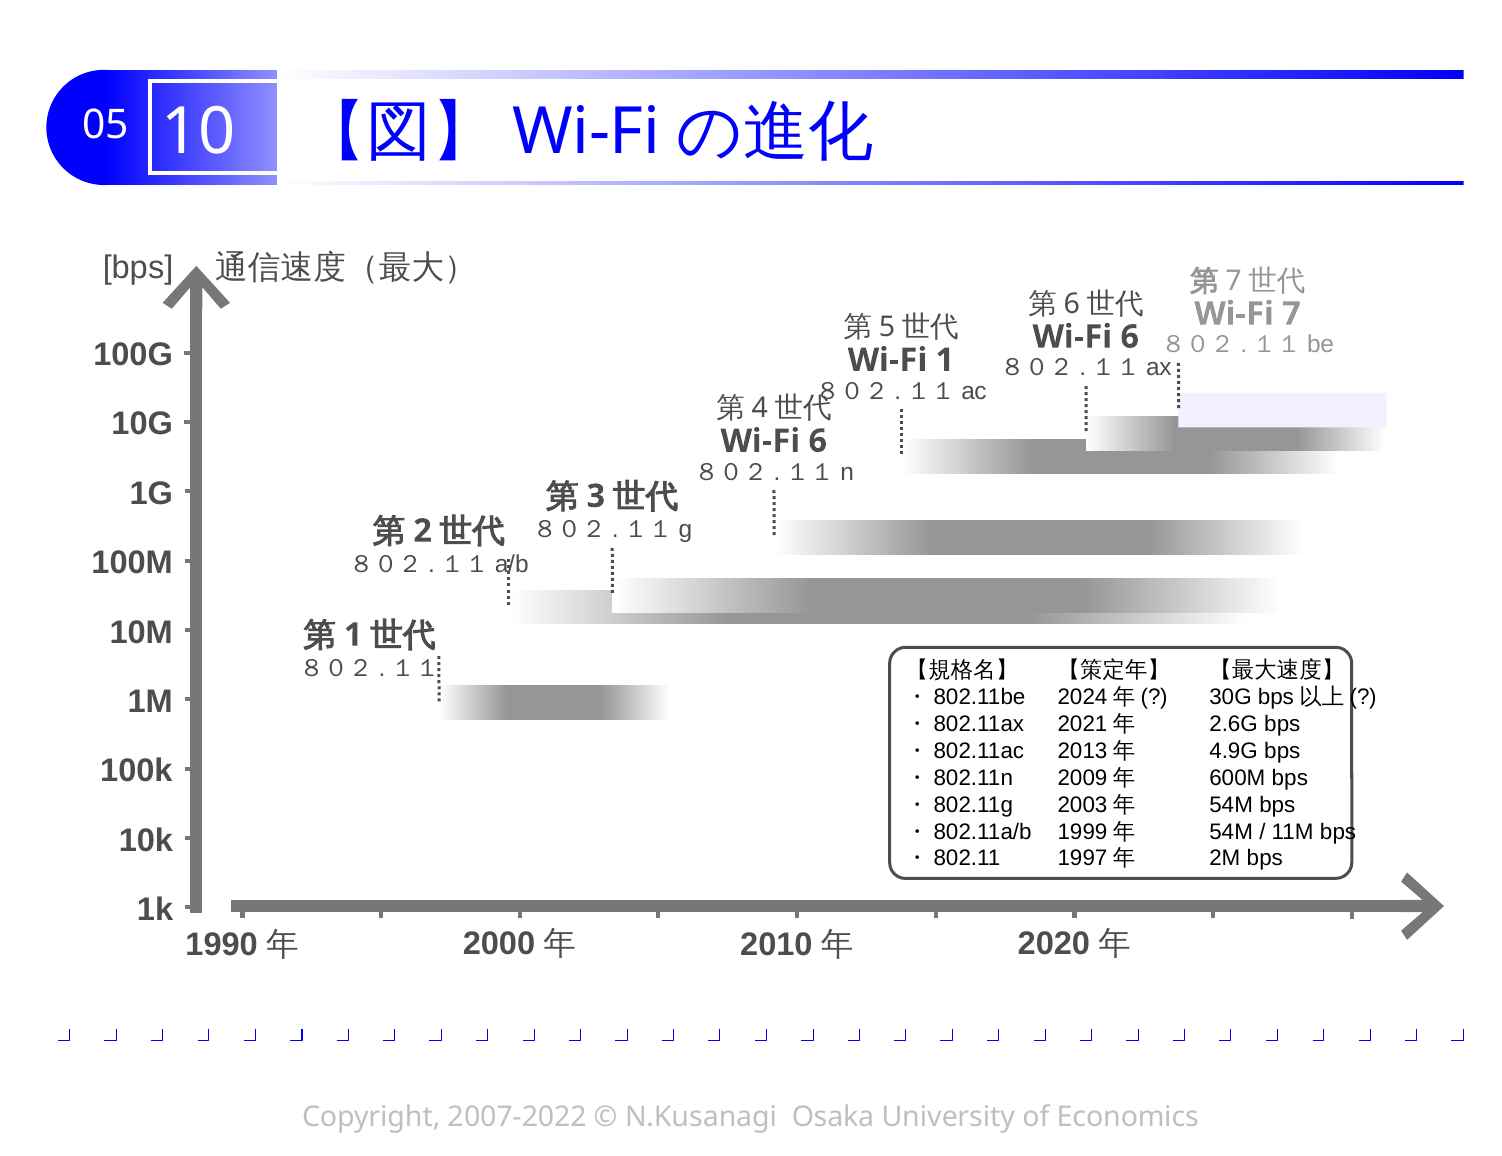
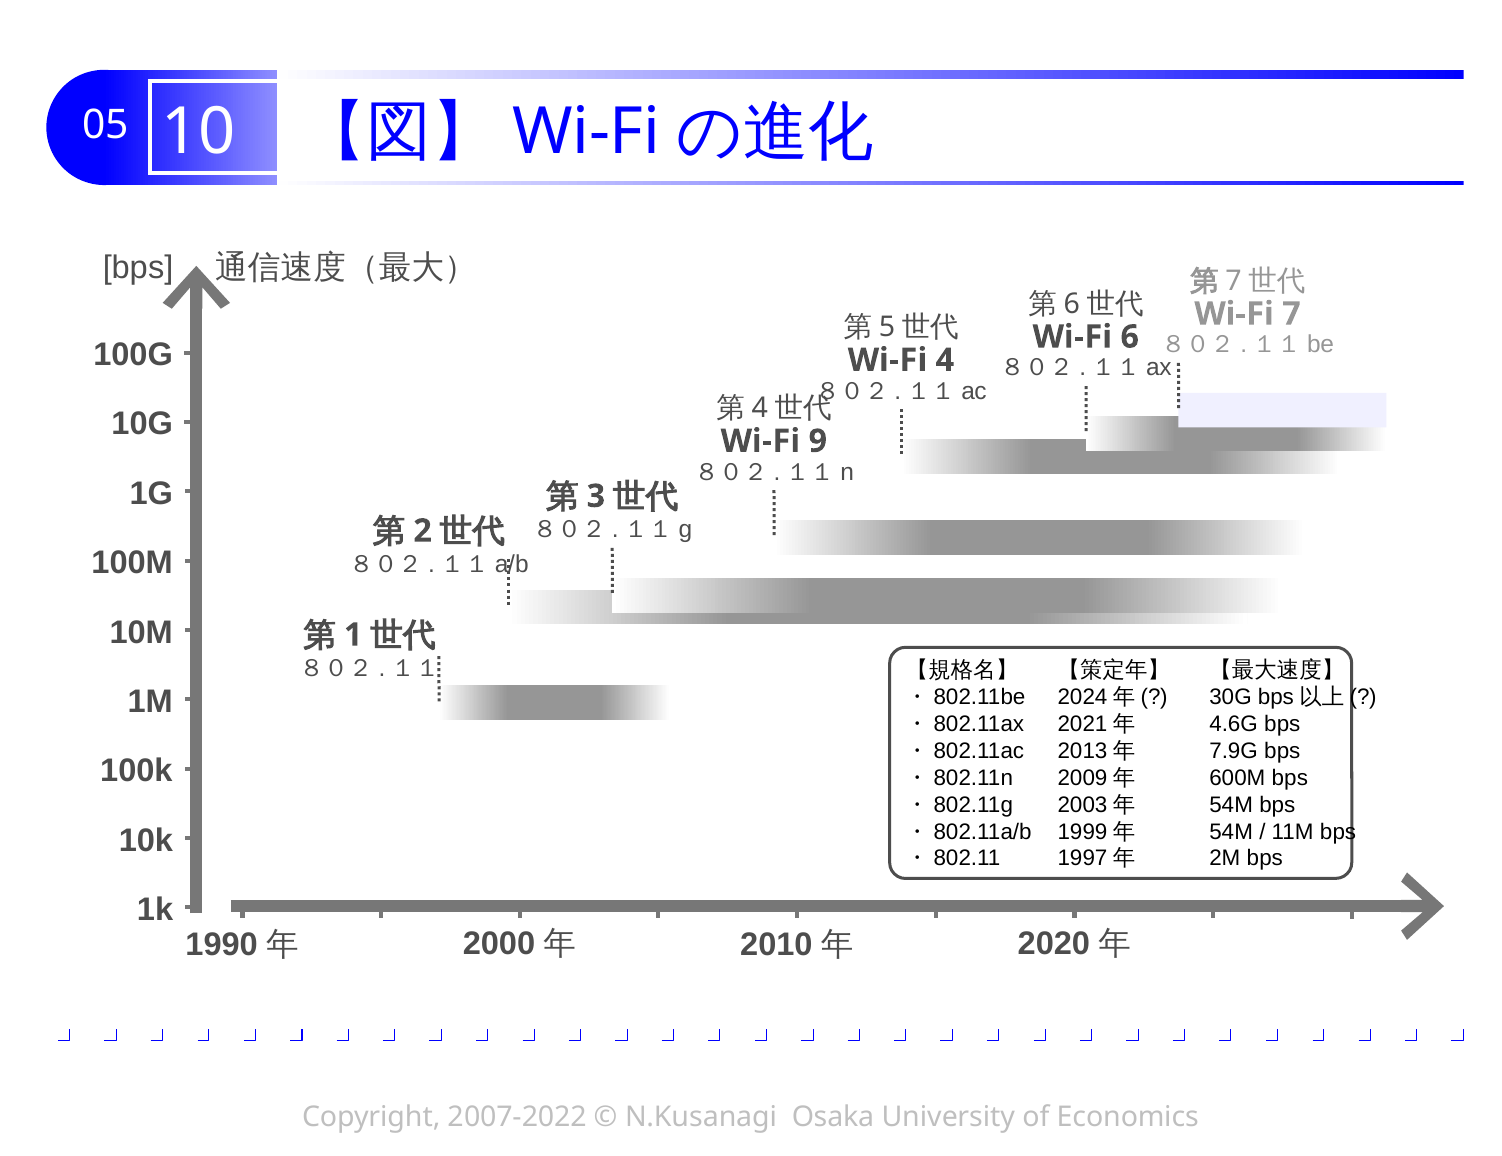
1: 1 -> 4 (945, 360)
6: 6 -> 9 (818, 441)
2.6G: 2.6G -> 4.6G (1234, 724)
4.9G: 4.9G -> 7.9G (1234, 751)
